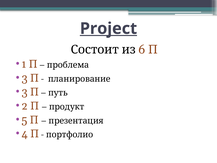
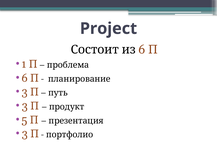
Project underline: present -> none (109, 28)
3: 3 -> 6 (25, 78)
2: 2 -> 3 (25, 106)
4: 4 -> 3 (25, 134)
